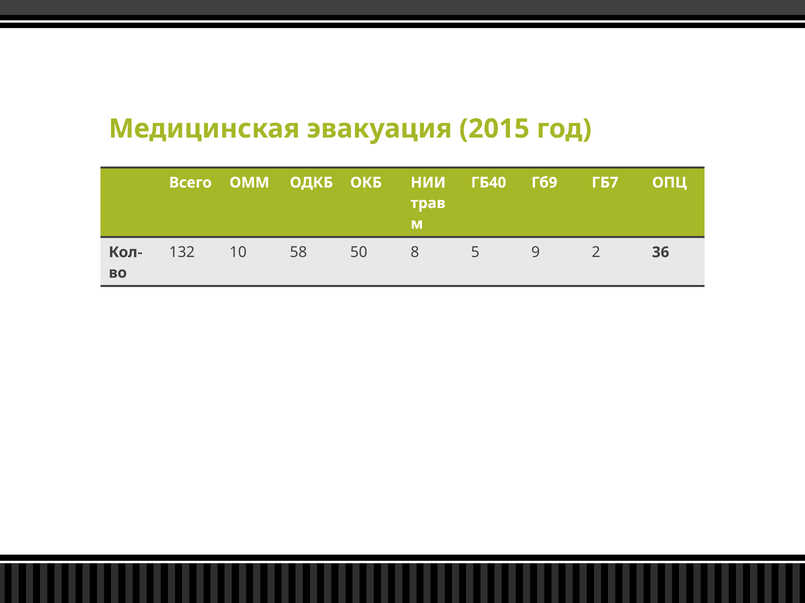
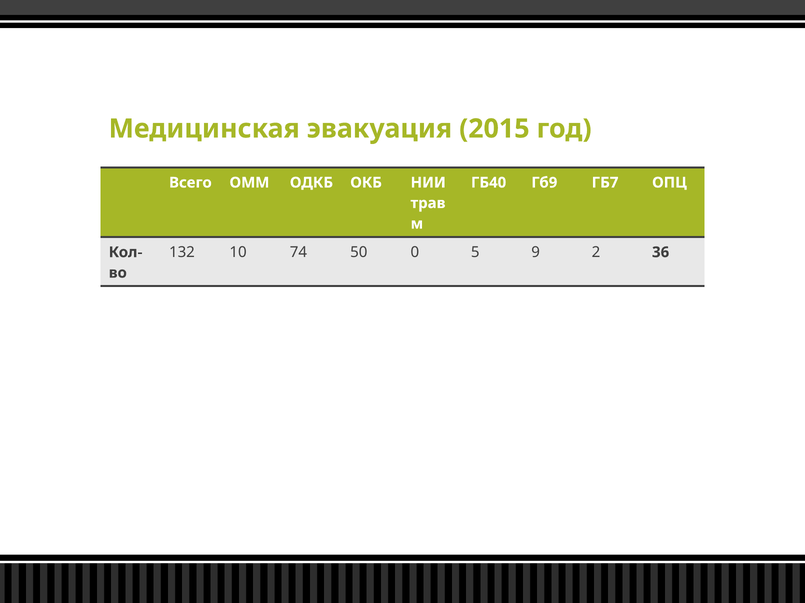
58: 58 -> 74 (298, 253)
8: 8 -> 0 (415, 253)
